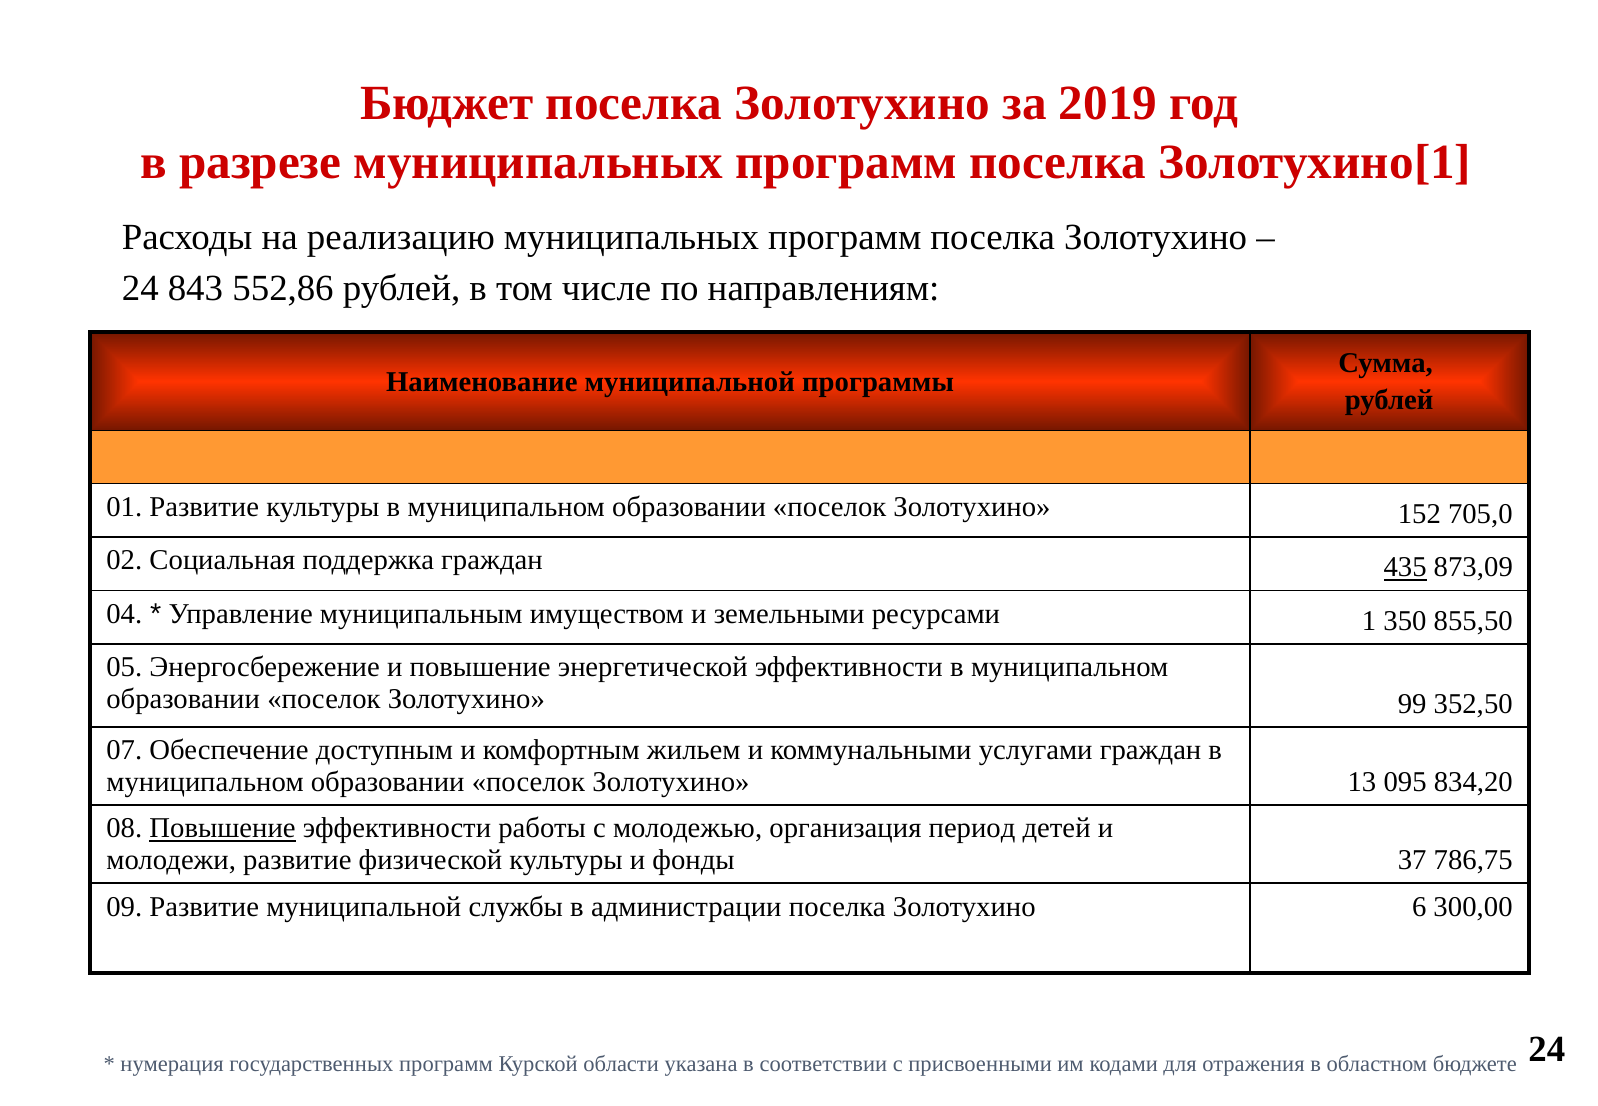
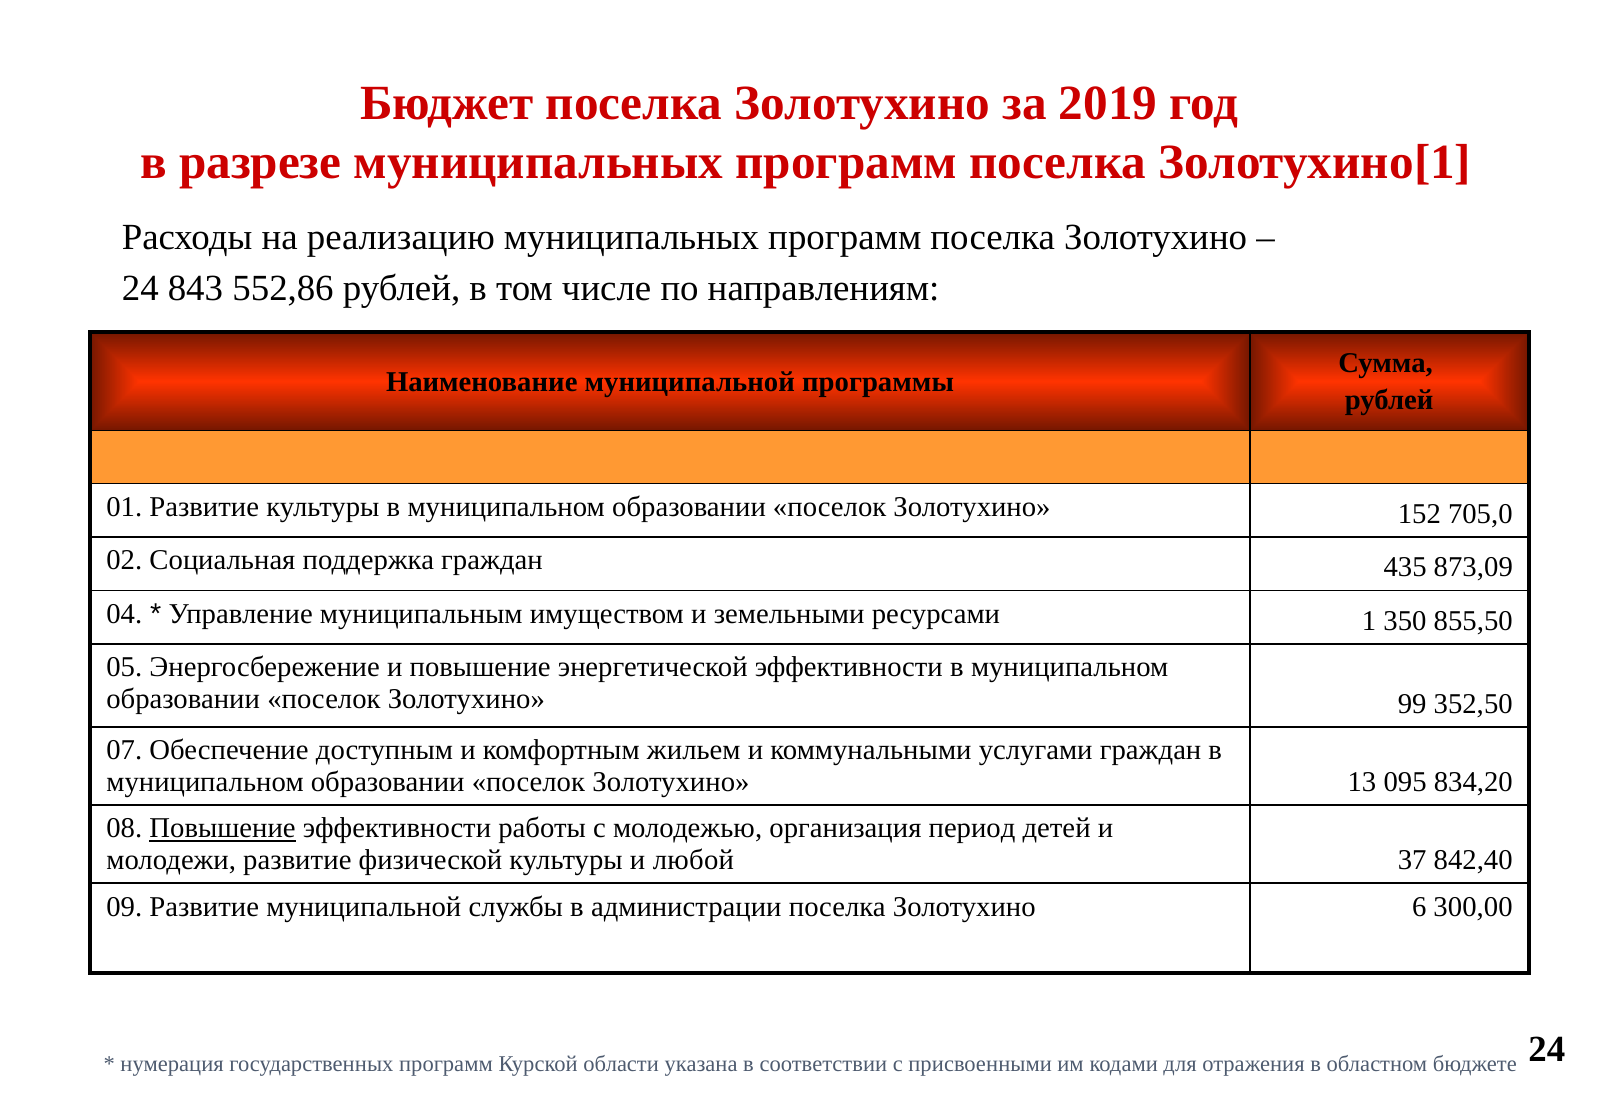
435 underline: present -> none (1405, 568)
фонды: фонды -> любой (693, 860)
786,75: 786,75 -> 842,40 (1473, 860)
